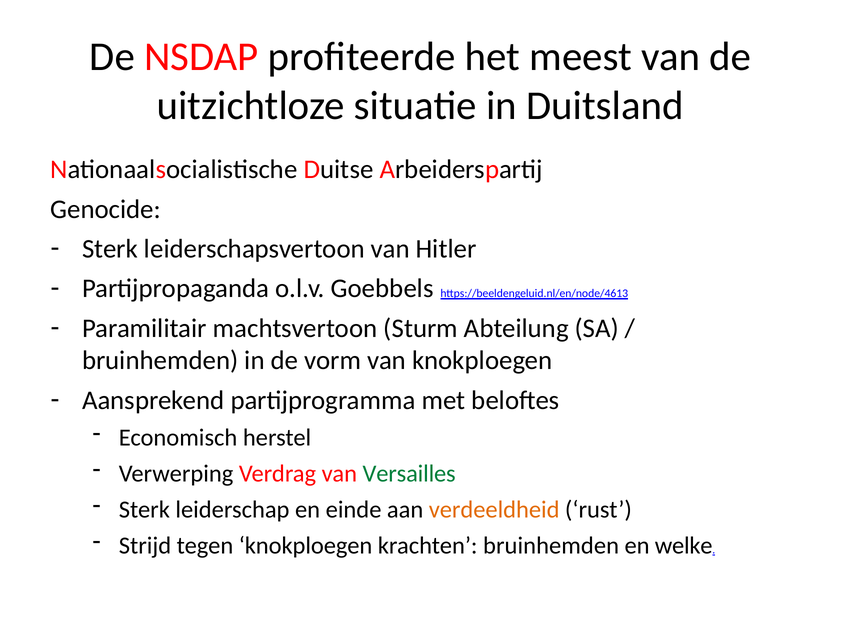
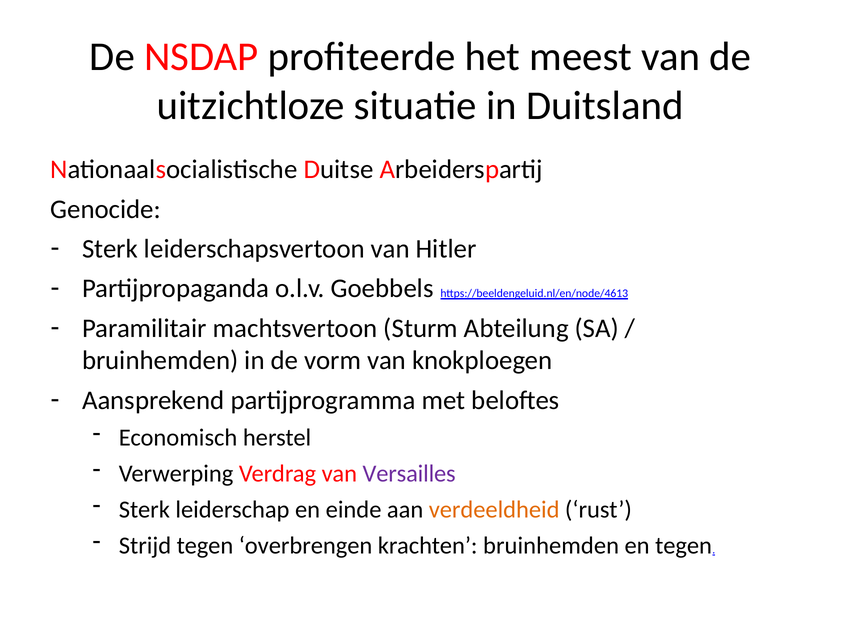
Versailles colour: green -> purple (409, 473)
tegen knokploegen: knokploegen -> overbrengen (306, 545)
en welke: welke -> tegen (684, 545)
